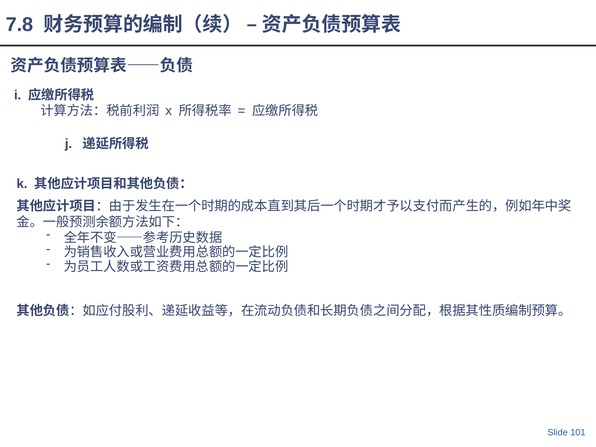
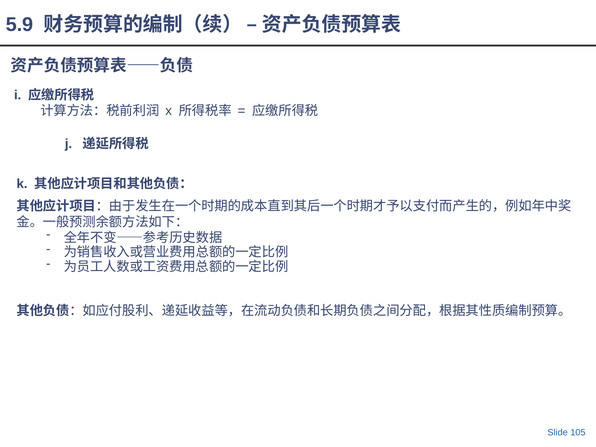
7.8: 7.8 -> 5.9 (19, 25)
101: 101 -> 105 (578, 433)
